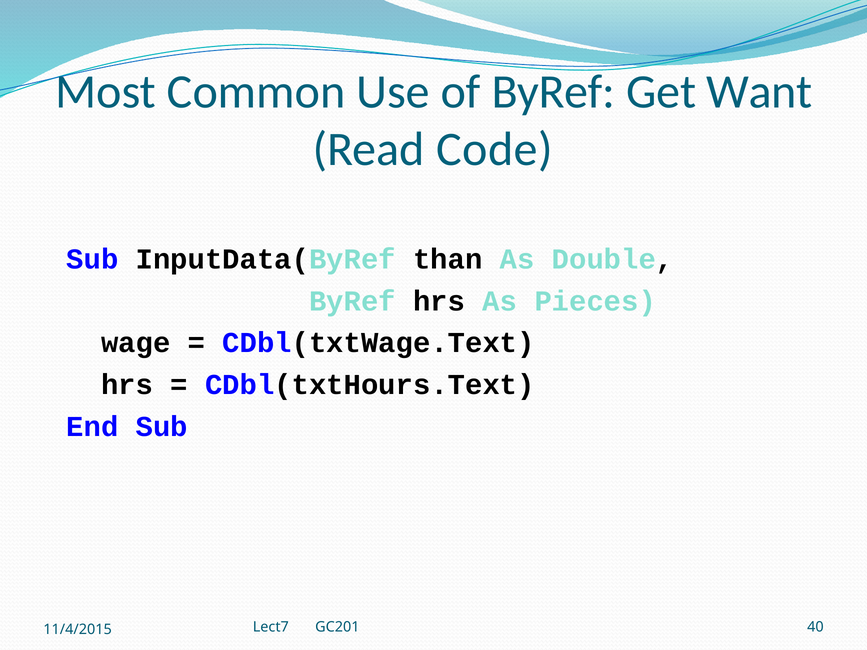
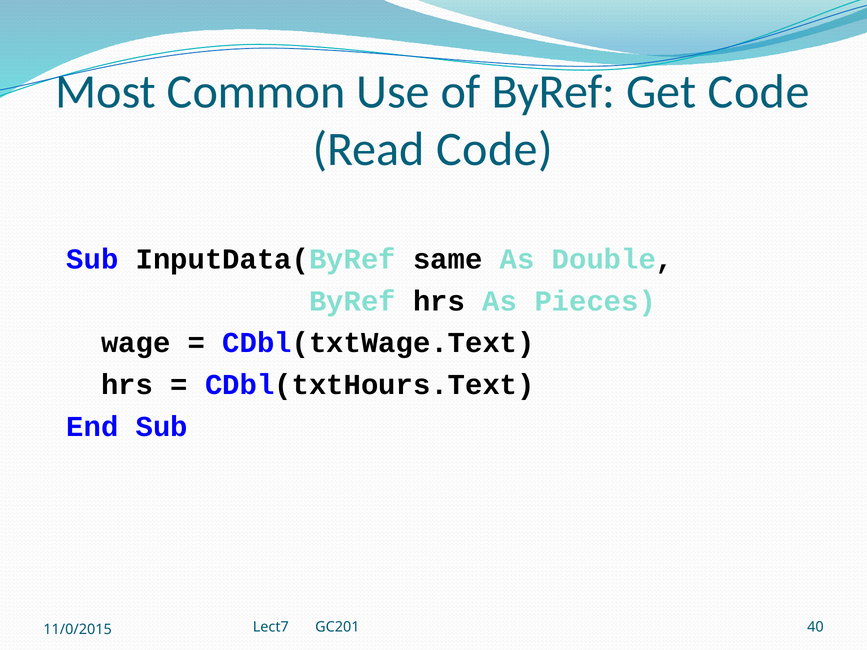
Get Want: Want -> Code (759, 92)
than: than -> same (448, 259)
11/4/2015: 11/4/2015 -> 11/0/2015 (78, 630)
